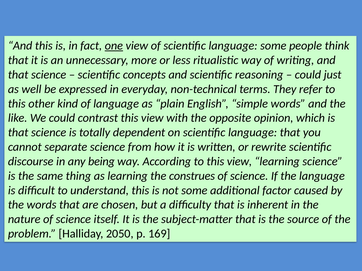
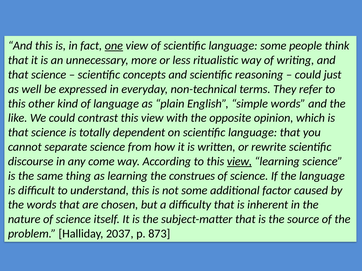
being: being -> come (101, 162)
view underline: none -> present (239, 162)
2050: 2050 -> 2037 (120, 234)
169: 169 -> 873 (159, 234)
